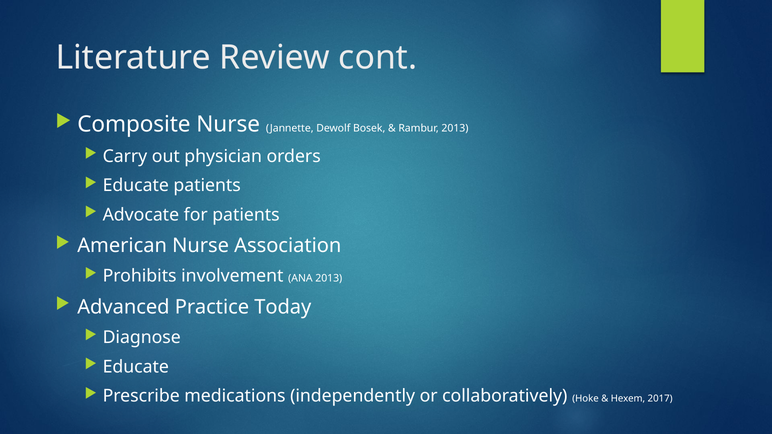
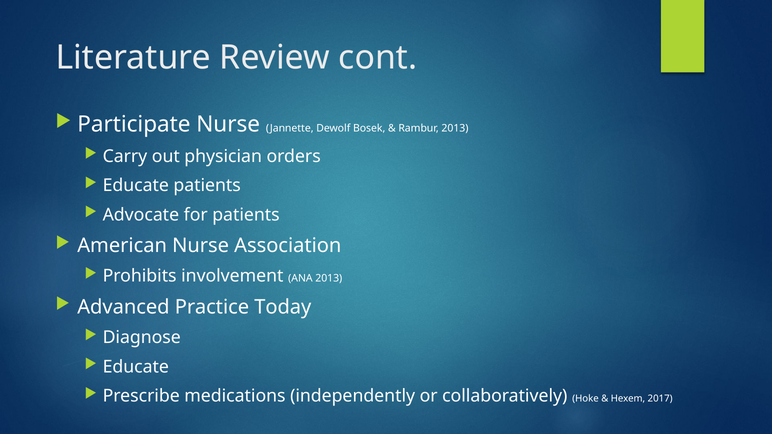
Composite: Composite -> Participate (134, 124)
